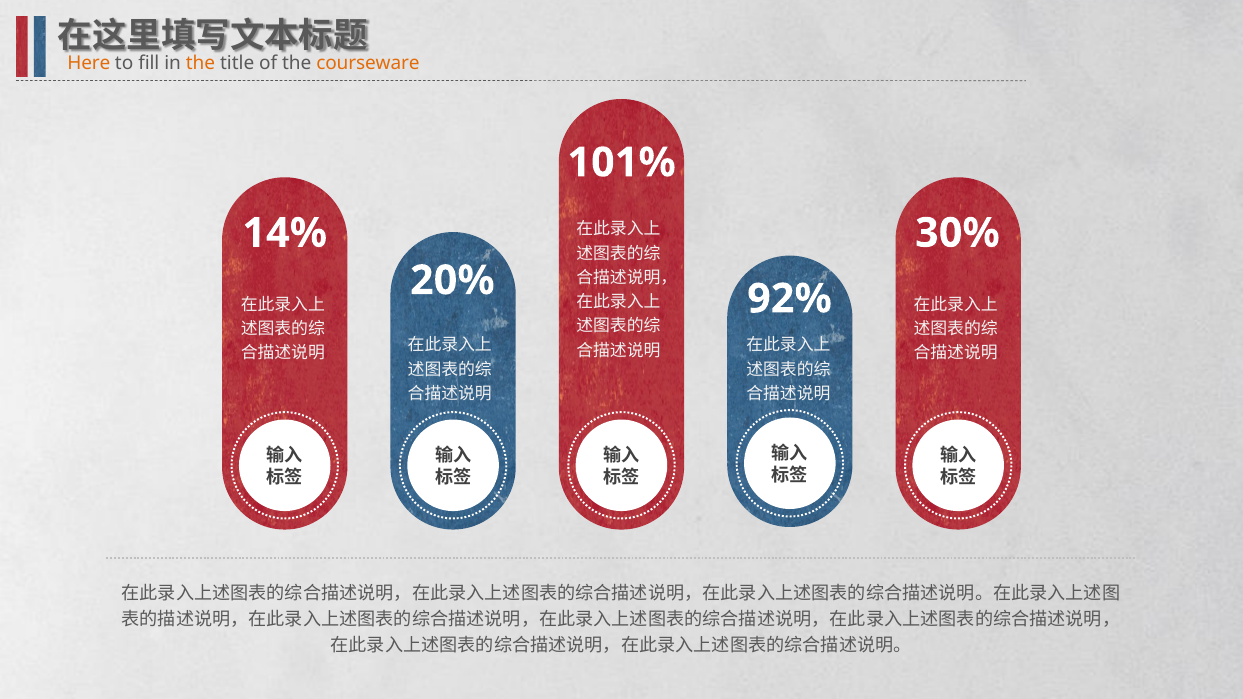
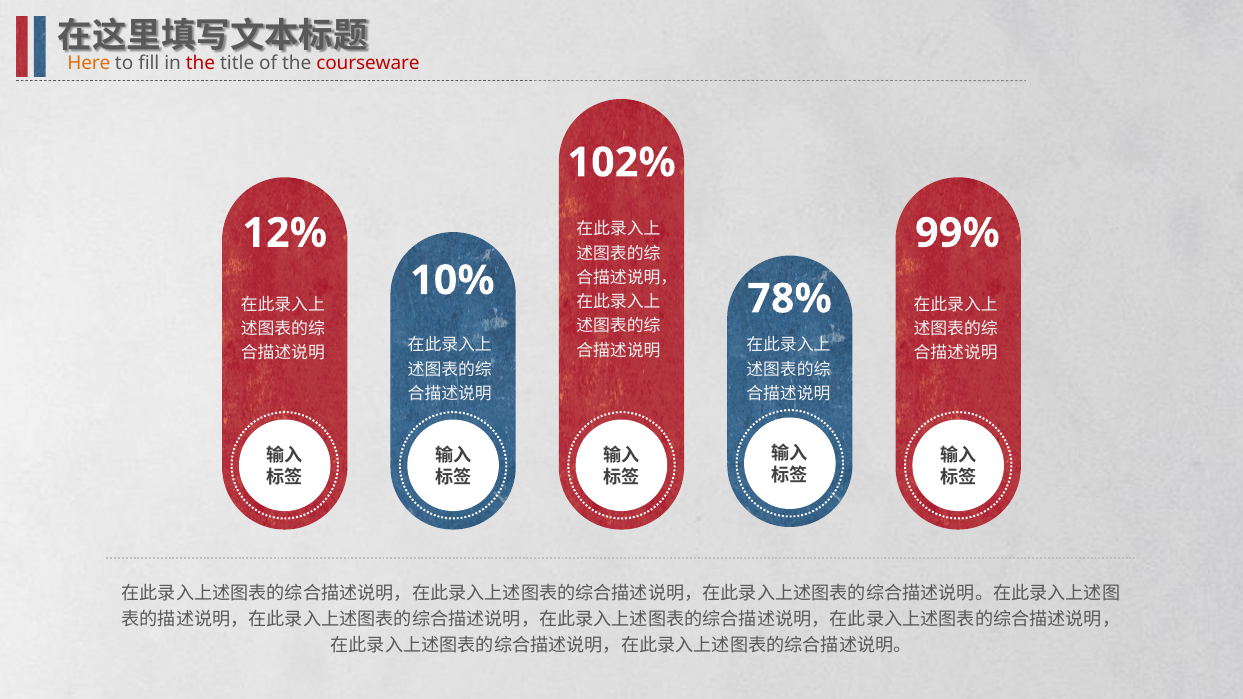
the colour: orange -> red (200, 63)
courseware colour: orange -> red (368, 63)
101%: 101% -> 102% (622, 163)
14%: 14% -> 12% (285, 233)
30%: 30% -> 99% (957, 233)
20%: 20% -> 10% (452, 281)
92%: 92% -> 78% (790, 299)
